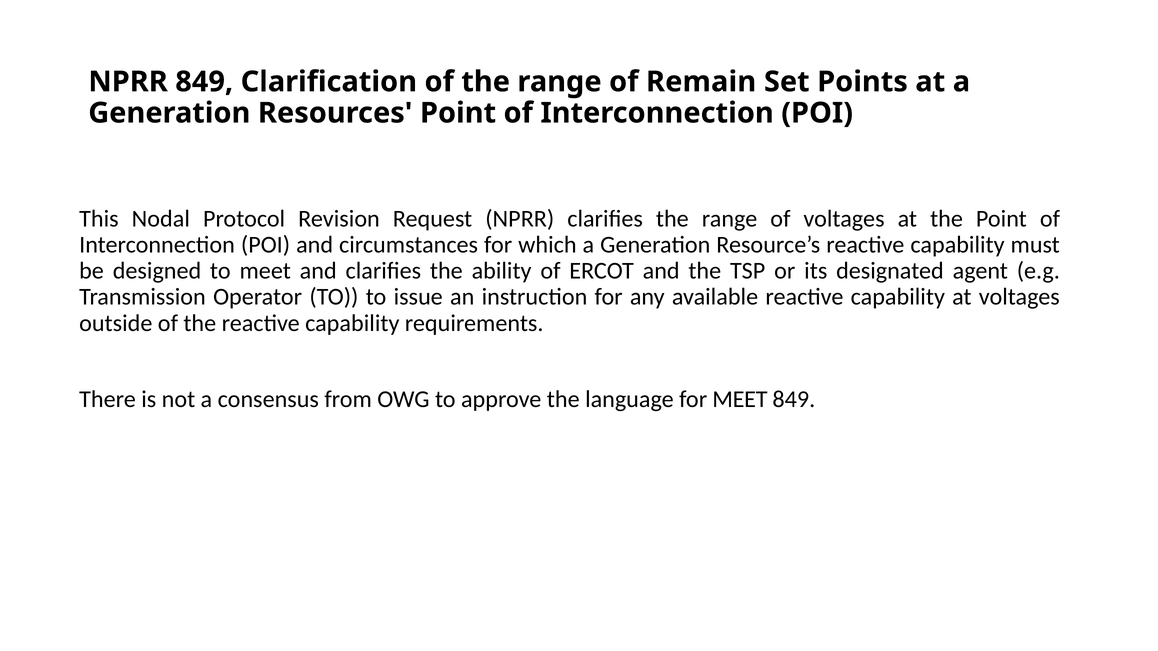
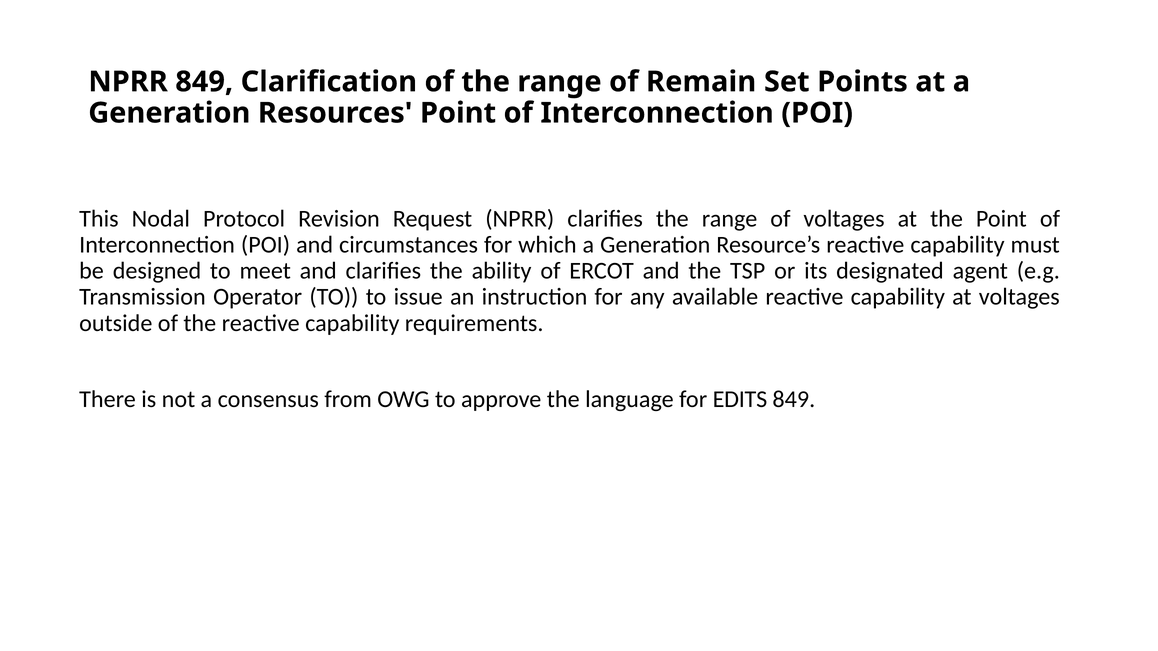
for MEET: MEET -> EDITS (740, 400)
